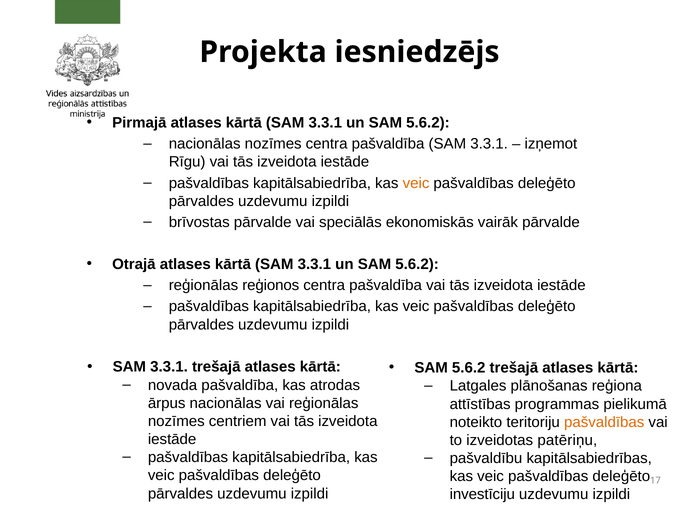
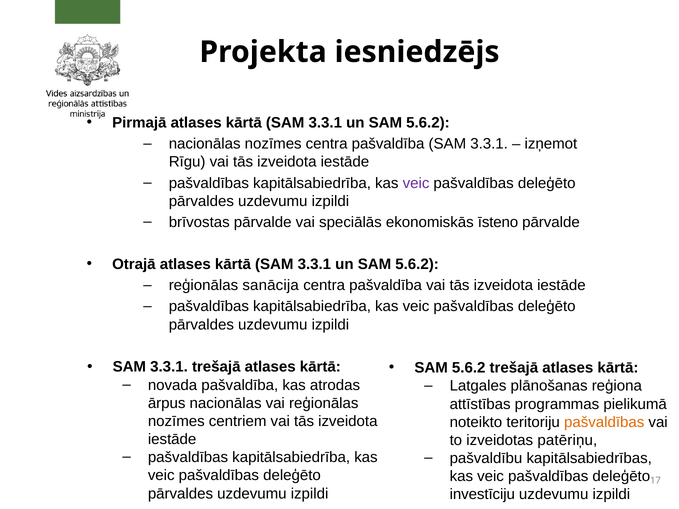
veic colour: orange -> purple (416, 183)
vairāk: vairāk -> īsteno (498, 222)
reģionos: reģionos -> sanācija (271, 286)
